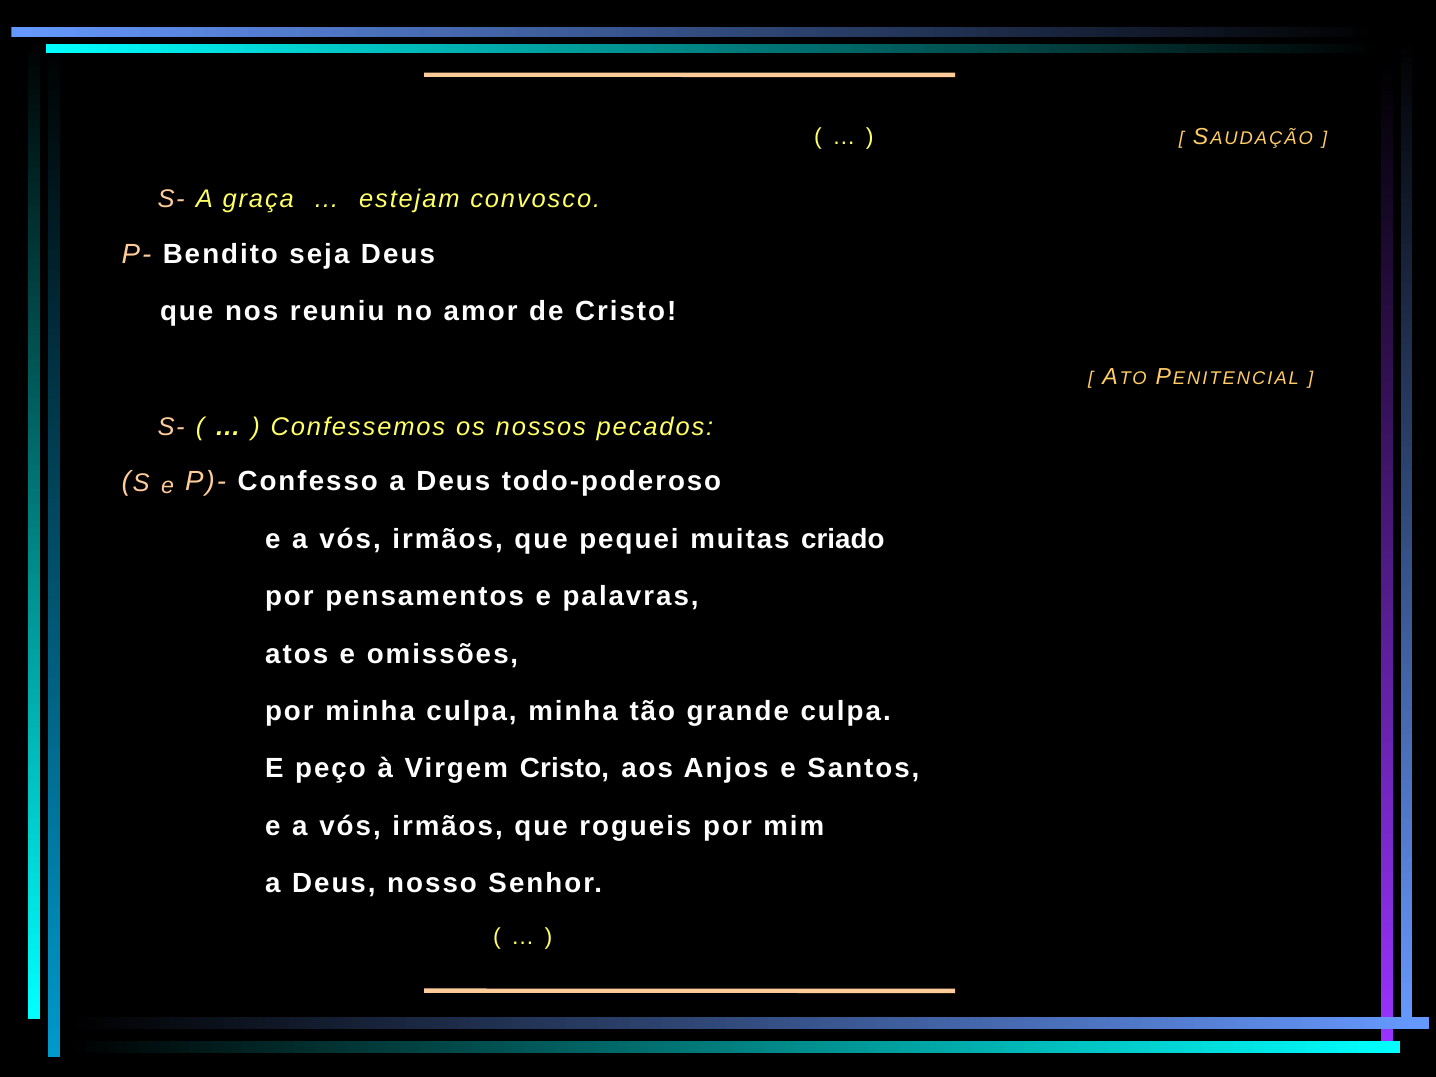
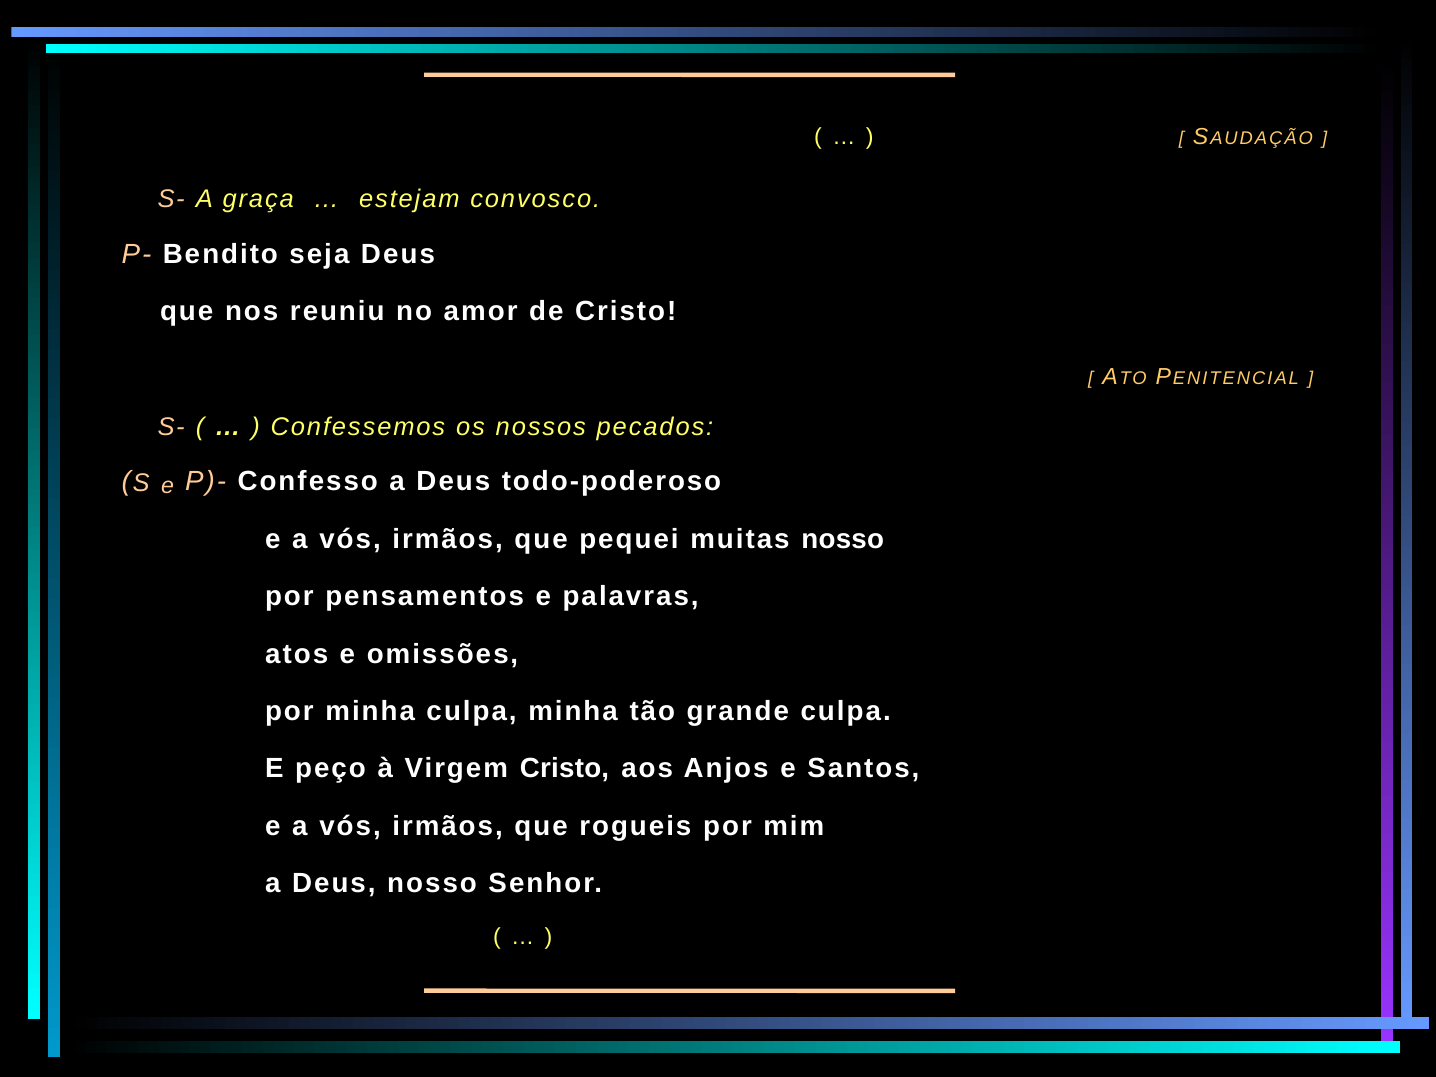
muitas criado: criado -> nosso (843, 539)
